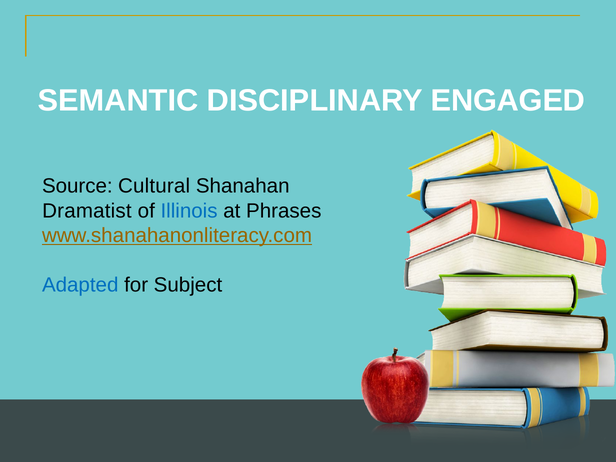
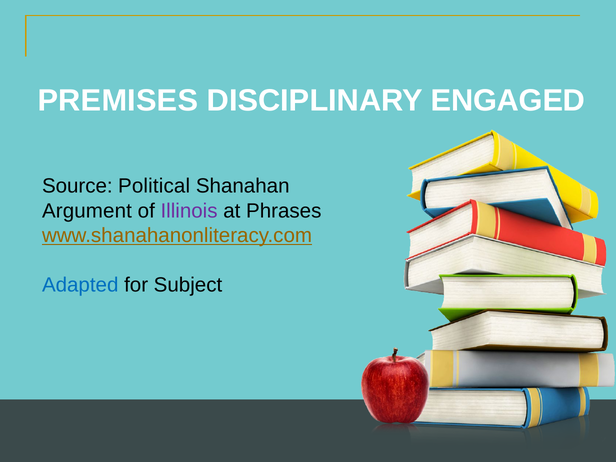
SEMANTIC: SEMANTIC -> PREMISES (118, 101)
Cultural: Cultural -> Political (154, 186)
Dramatist: Dramatist -> Argument (87, 211)
Illinois colour: blue -> purple (189, 211)
